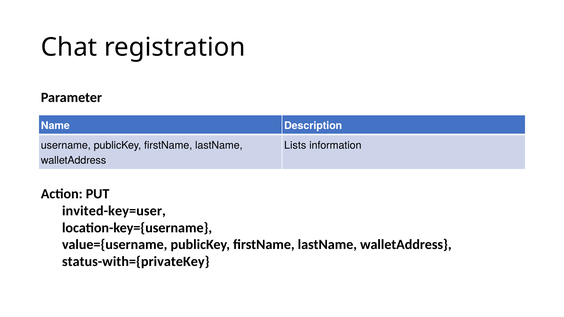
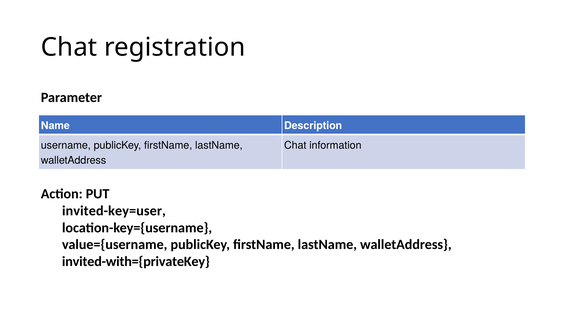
Lists: Lists -> Chat (295, 145)
status-with={privateKey: status-with={privateKey -> invited-with={privateKey (136, 262)
